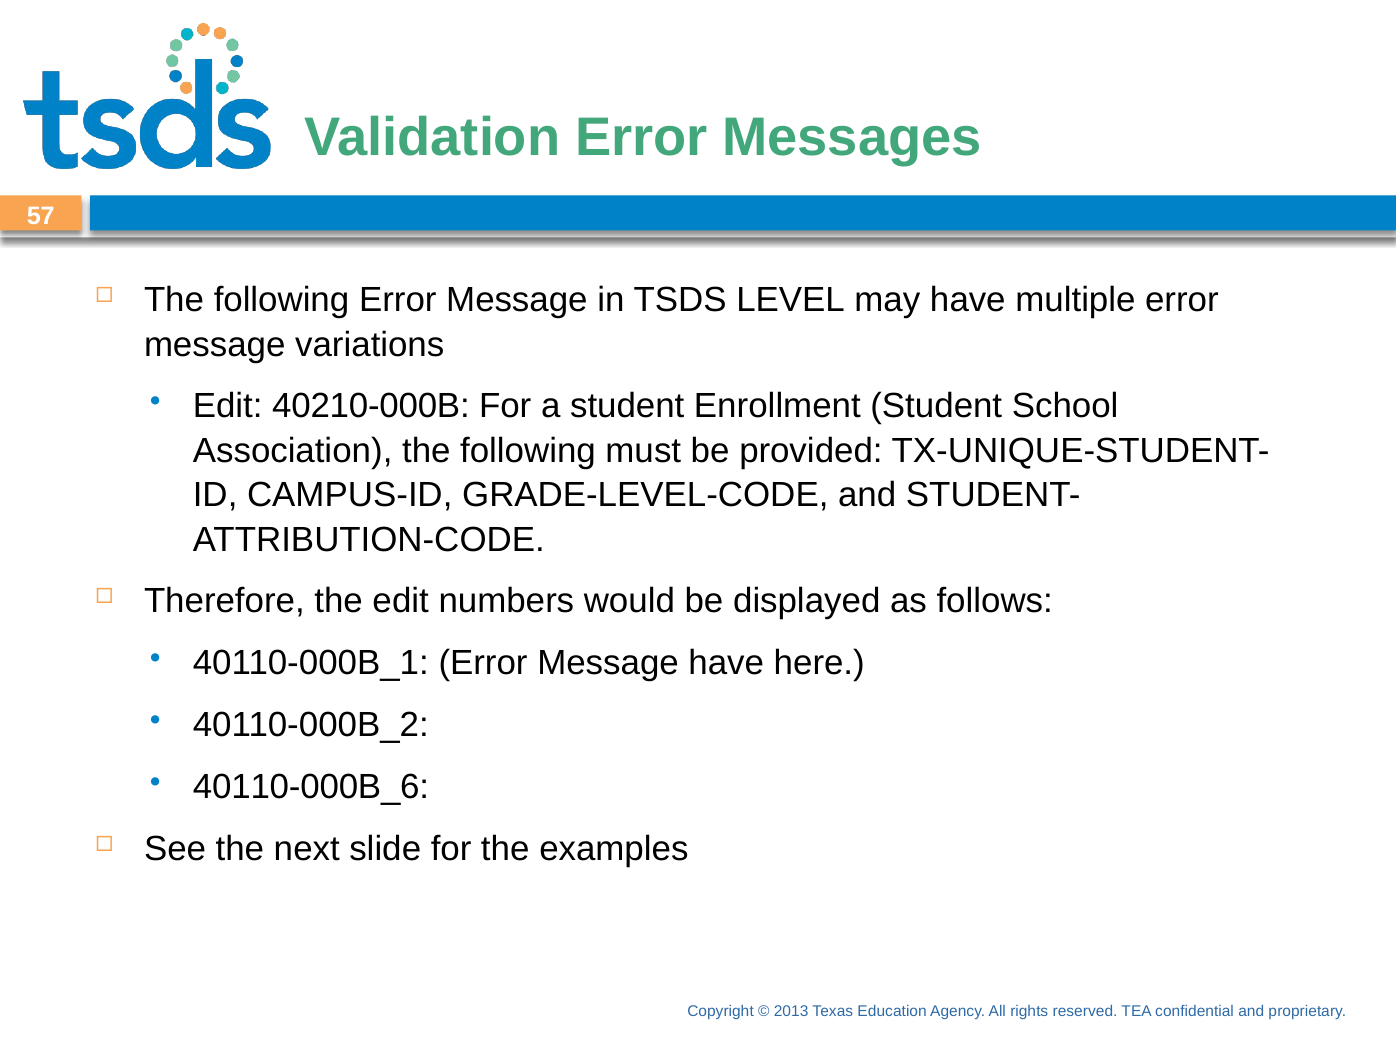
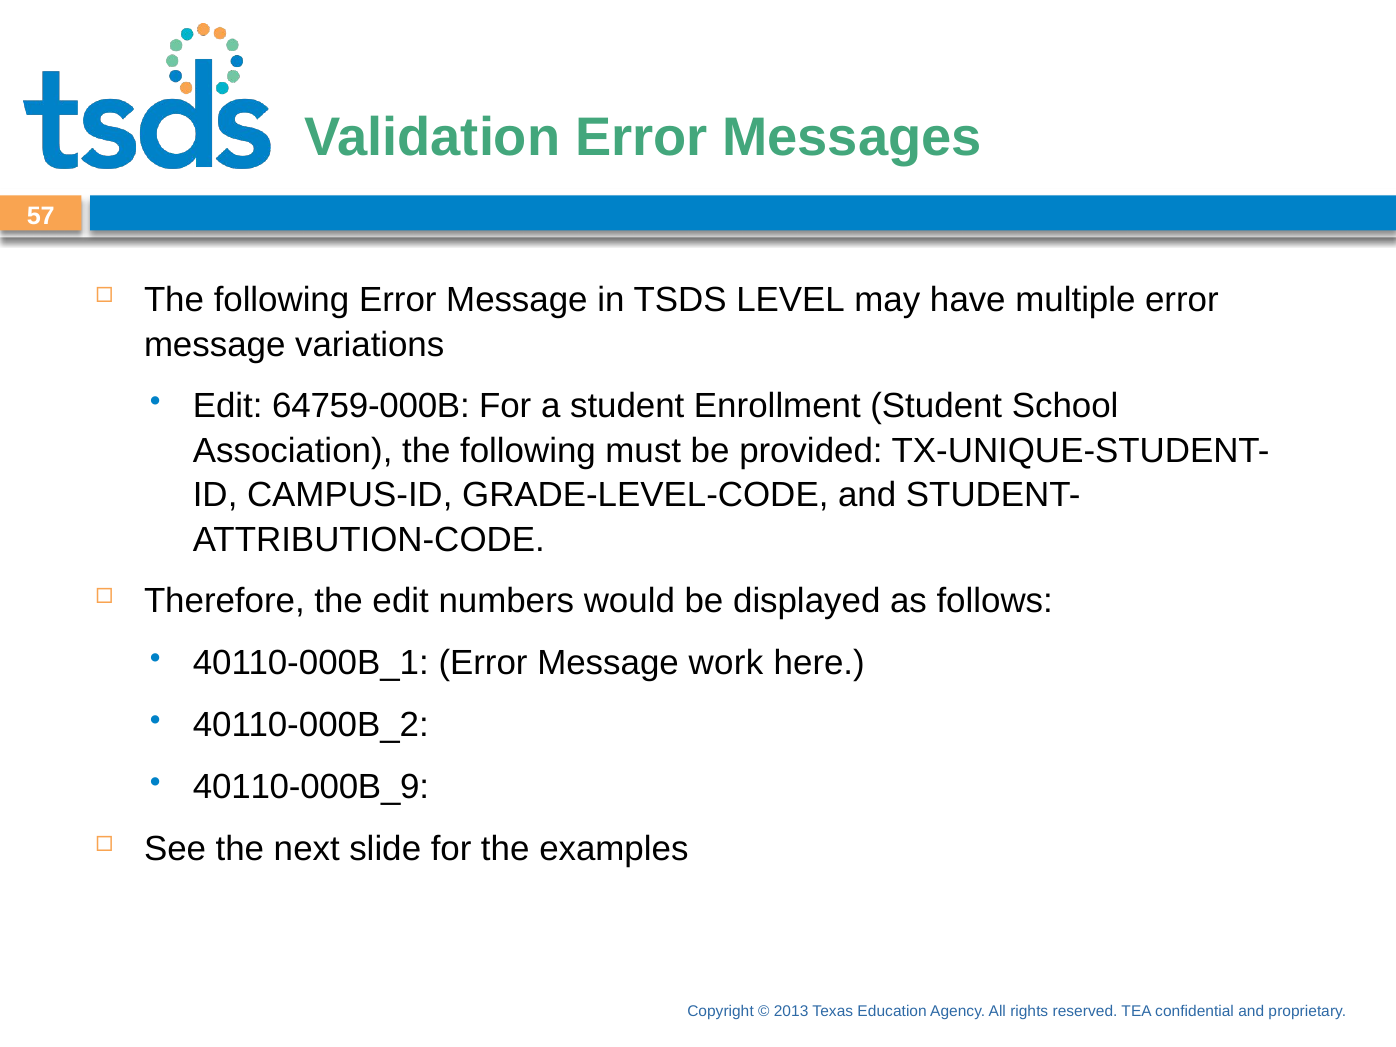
40210-000B: 40210-000B -> 64759-000B (371, 406)
Message have: have -> work (726, 663)
40110-000B_6: 40110-000B_6 -> 40110-000B_9 (311, 787)
